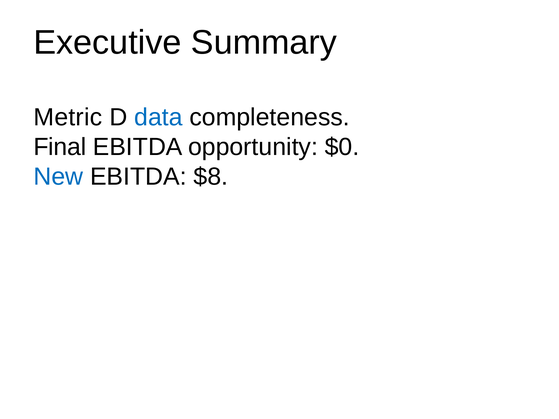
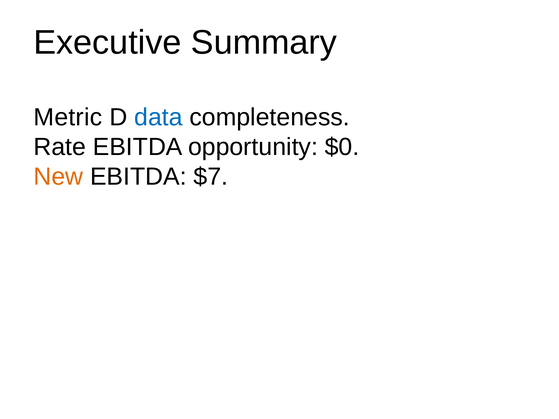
Final: Final -> Rate (60, 147)
New colour: blue -> orange (58, 177)
$8: $8 -> $7 (211, 177)
